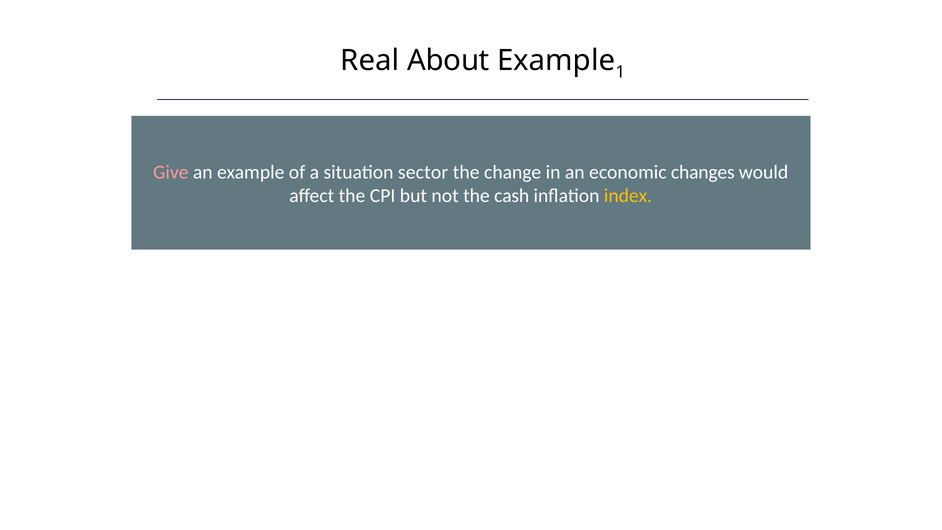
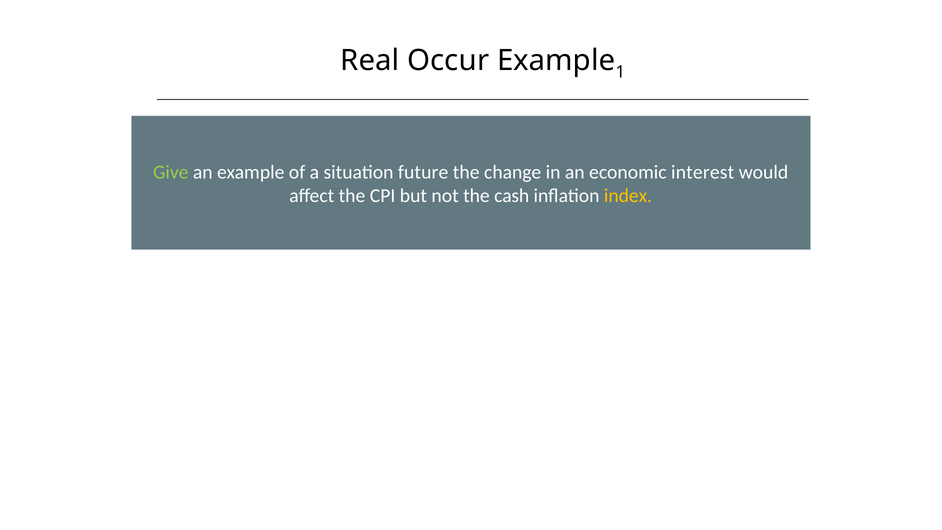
About: About -> Occur (448, 61)
Give colour: pink -> light green (171, 172)
sector: sector -> future (423, 172)
changes: changes -> interest (703, 172)
